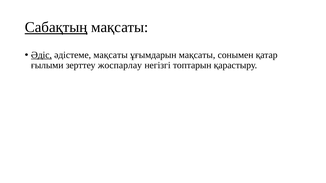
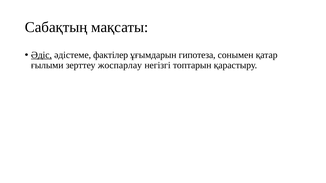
Сабақтың underline: present -> none (56, 27)
әдістеме мақсаты: мақсаты -> фактілер (111, 55)
ұғымдарын мақсаты: мақсаты -> гипотеза (197, 55)
